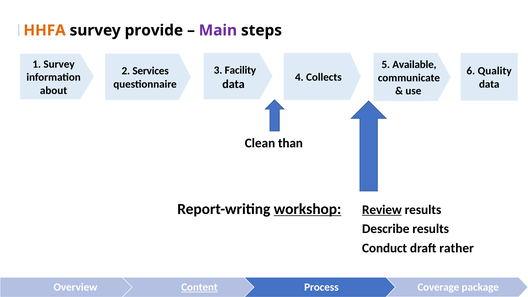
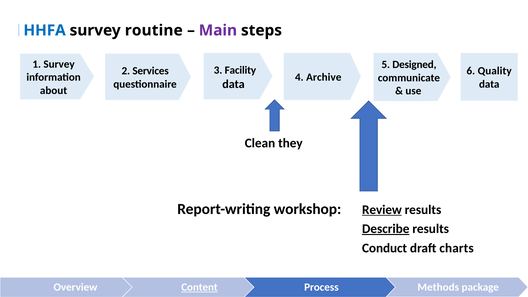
HHFA colour: orange -> blue (45, 30)
provide: provide -> routine (154, 30)
Available: Available -> Designed (414, 65)
Collects: Collects -> Archive (324, 77)
than: than -> they (290, 143)
workshop underline: present -> none (308, 209)
Describe underline: none -> present (386, 229)
rather: rather -> charts (457, 248)
Coverage: Coverage -> Methods (438, 287)
